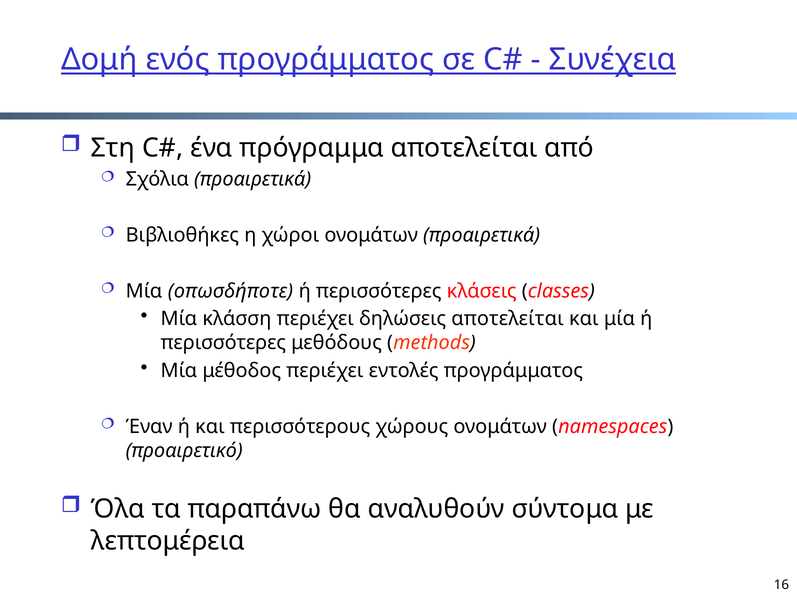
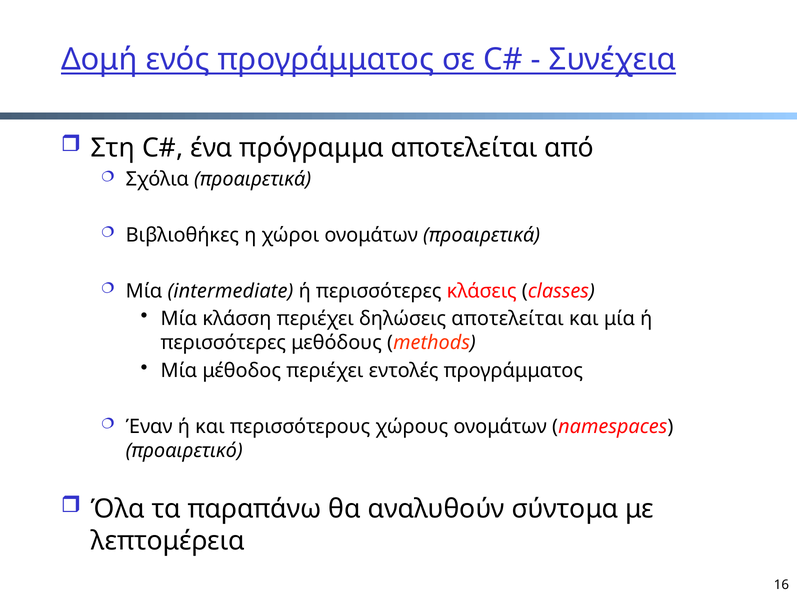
οπωσδήποτε: οπωσδήποτε -> intermediate (230, 291)
